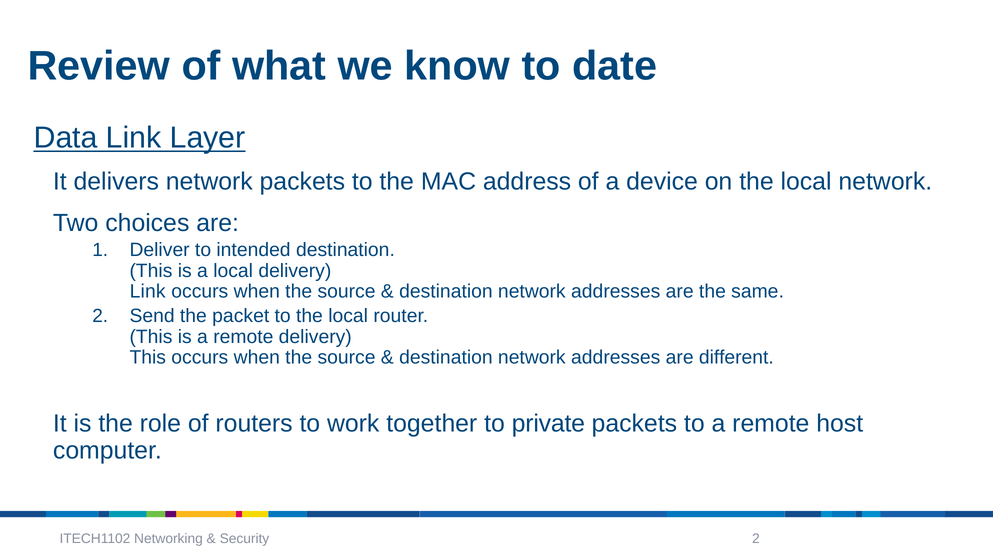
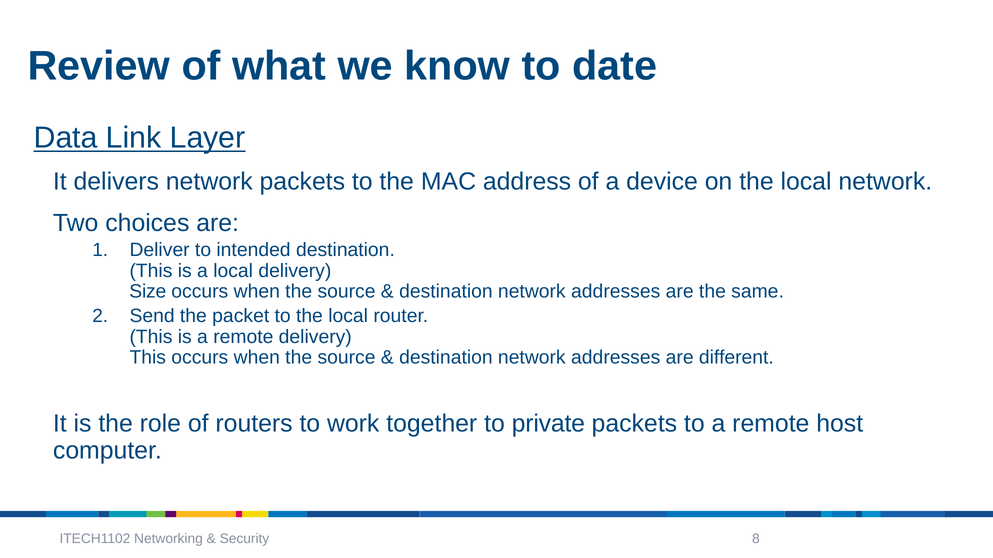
Link: Link -> Size (148, 292)
Security 2: 2 -> 8 (756, 539)
